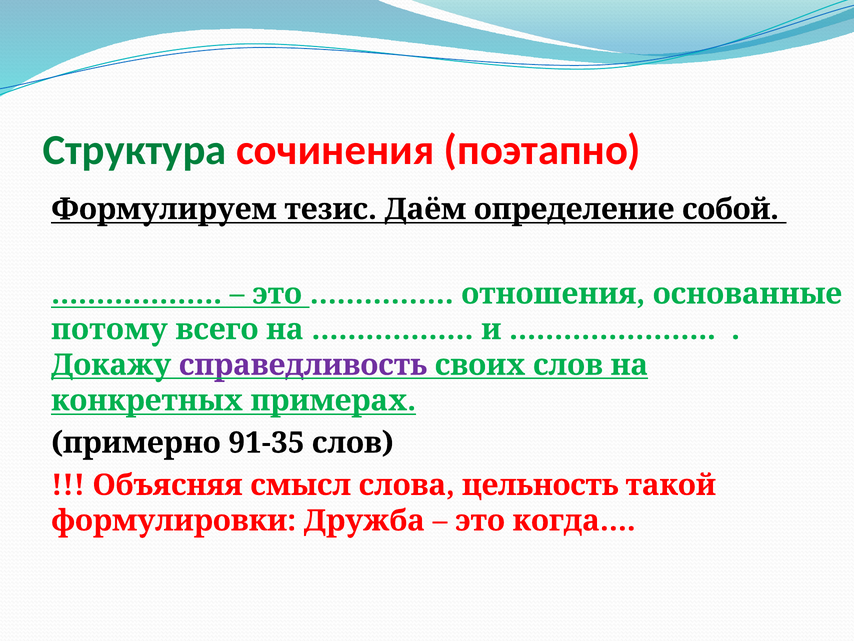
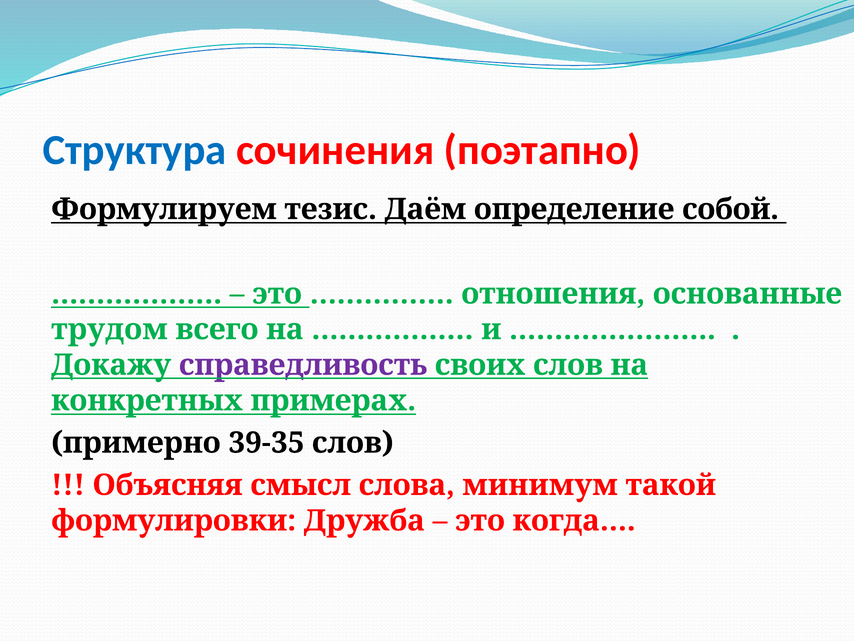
Структура colour: green -> blue (135, 150)
потому: потому -> трудом (109, 329)
91-35: 91-35 -> 39-35 (266, 442)
цельность: цельность -> минимум (540, 485)
